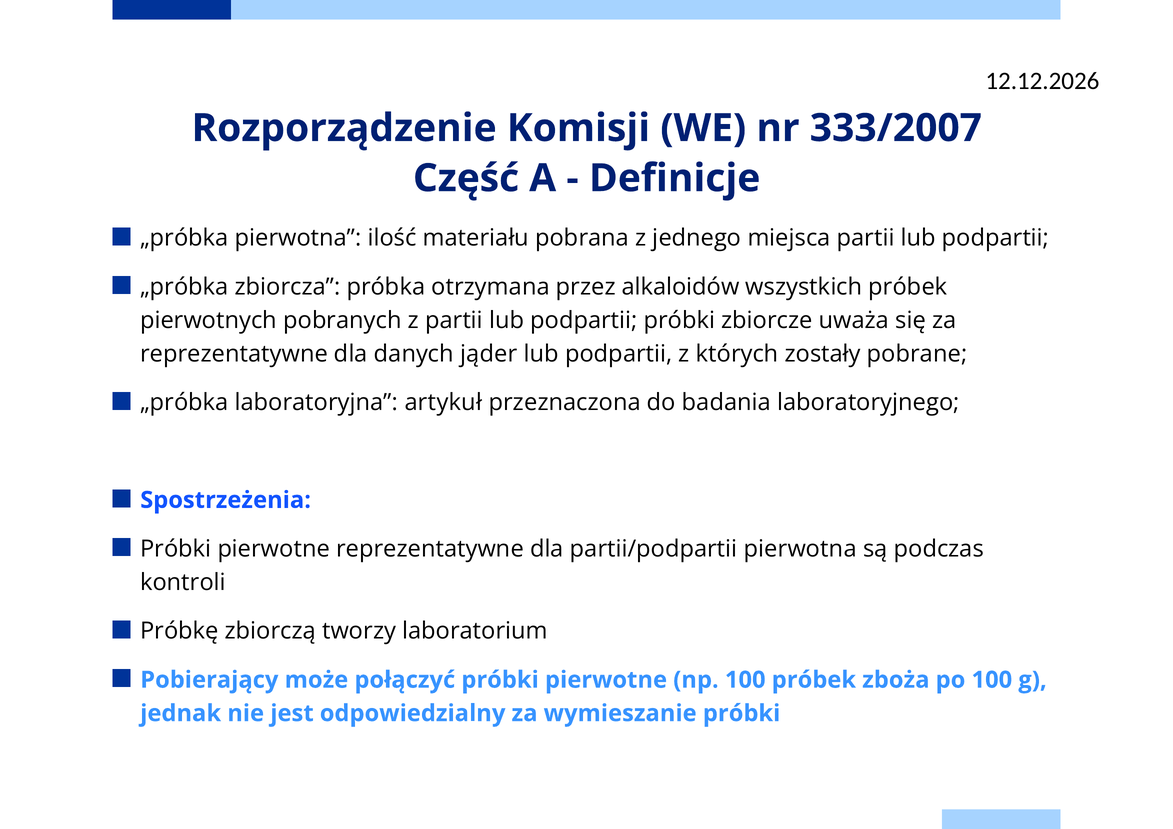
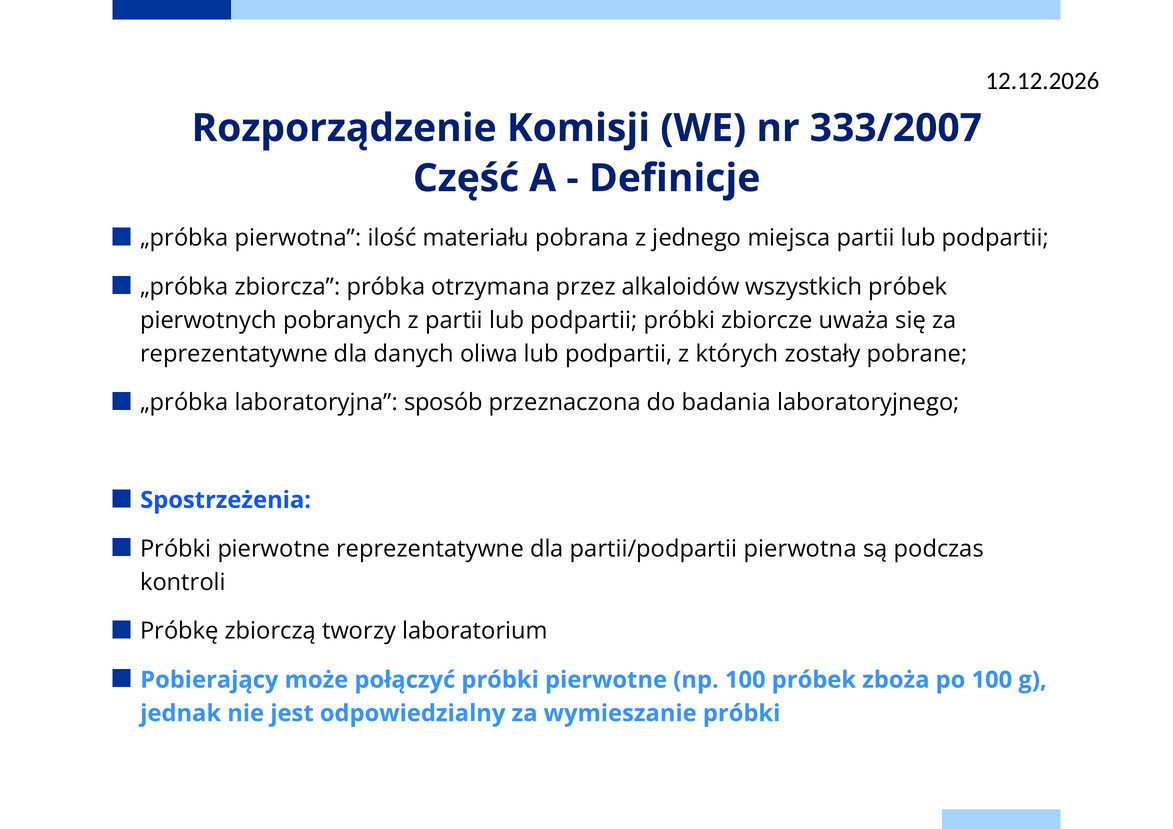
jąder: jąder -> oliwa (489, 354)
artykuł: artykuł -> sposób (444, 403)
